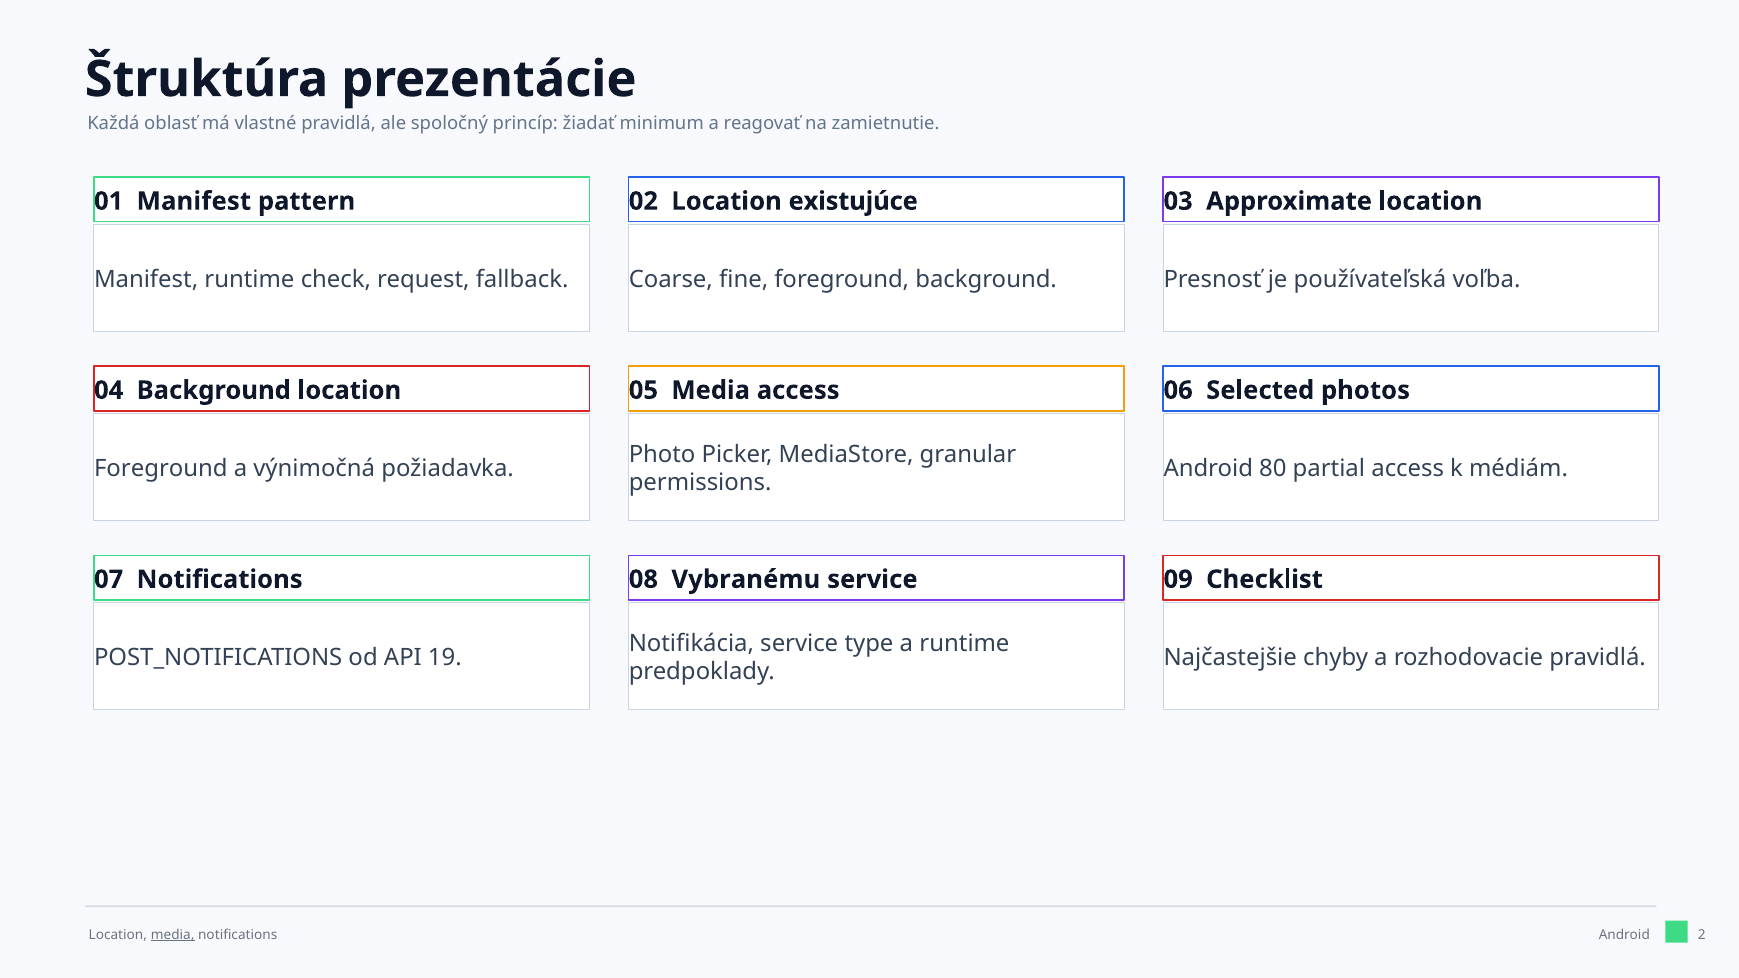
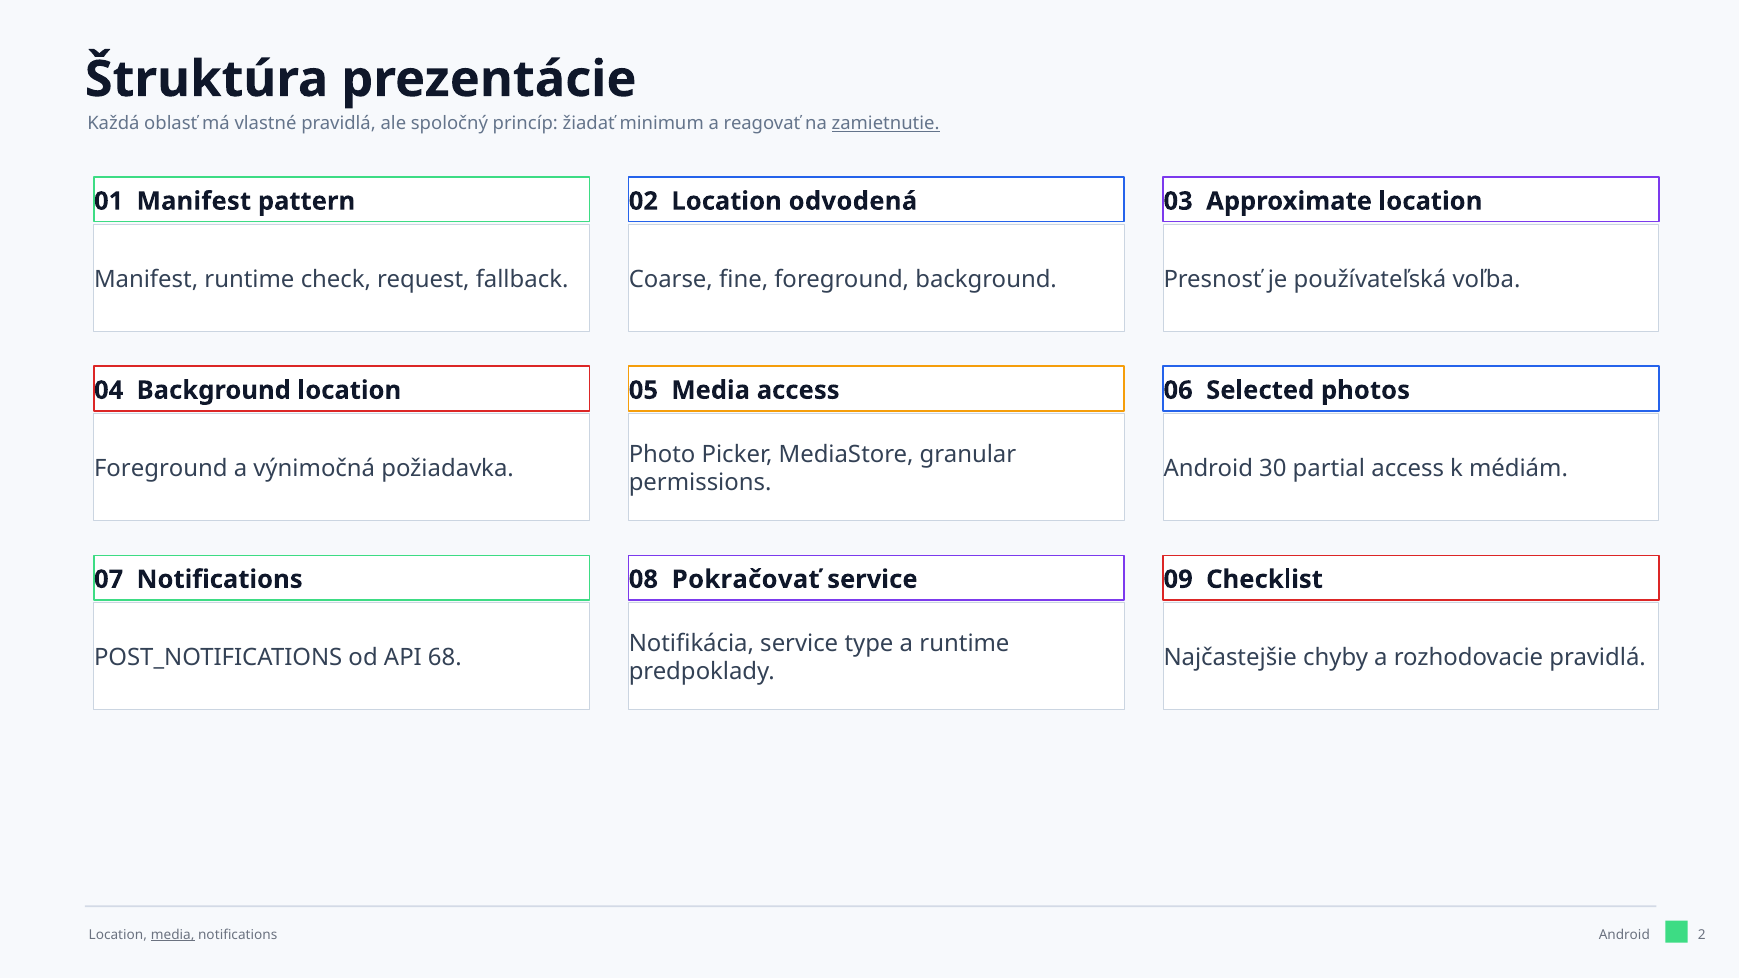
zamietnutie underline: none -> present (886, 123)
existujúce: existujúce -> odvodená (853, 201)
80: 80 -> 30 (1273, 469)
Vybranému: Vybranému -> Pokračovať (746, 579)
19: 19 -> 68 (445, 658)
